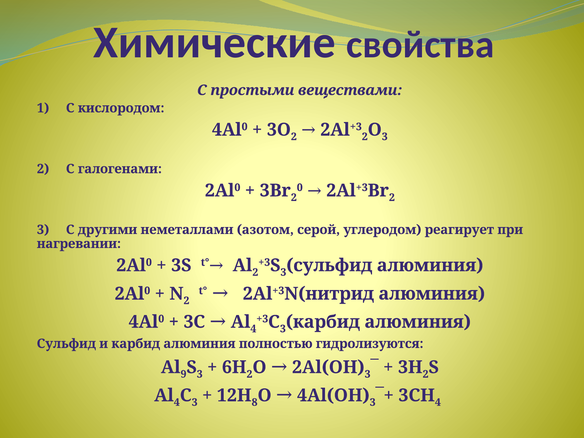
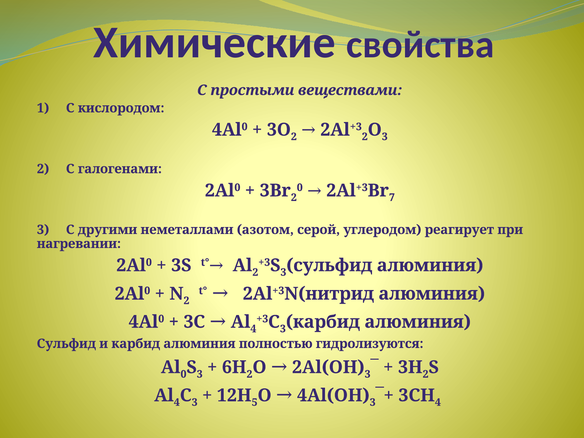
2: 2 -> 7 (392, 197)
9: 9 -> 0 (183, 374)
8: 8 -> 5 (255, 402)
